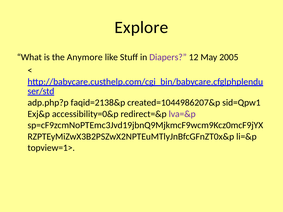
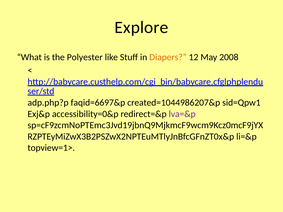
Anymore: Anymore -> Polyester (85, 57)
Diapers colour: purple -> orange (168, 57)
2005: 2005 -> 2008 (229, 57)
faqid=2138&p: faqid=2138&p -> faqid=6697&p (98, 103)
